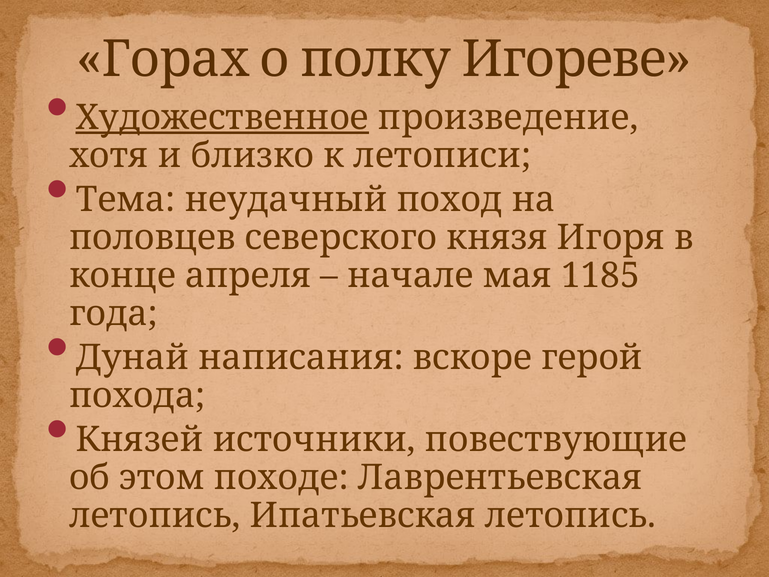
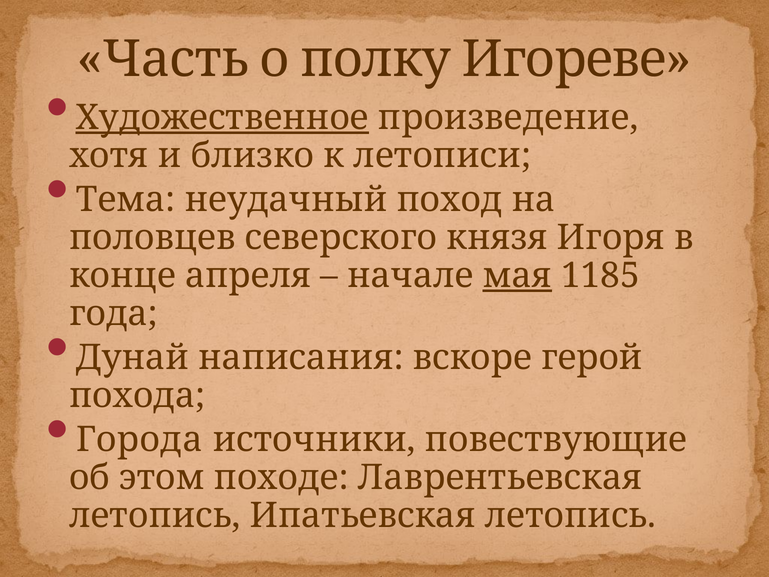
Горах: Горах -> Часть (163, 59)
мая underline: none -> present (517, 276)
Князей: Князей -> Города (139, 439)
